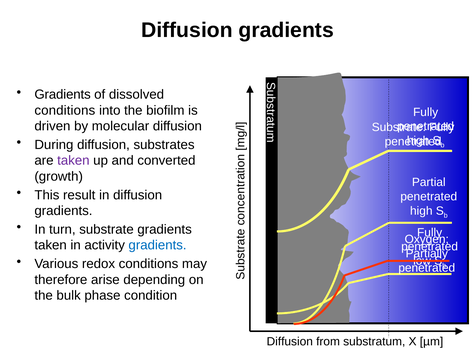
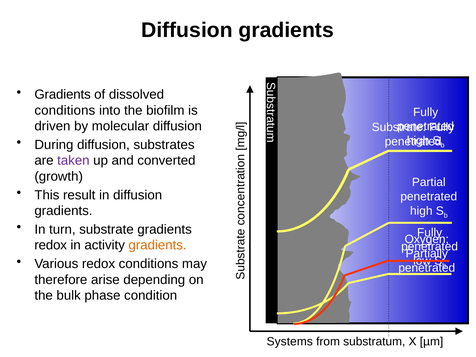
taken: taken -> redox (51, 245)
gradients colour: blue -> orange (158, 245)
Diffusion: Diffusion -> Systems (290, 341)
